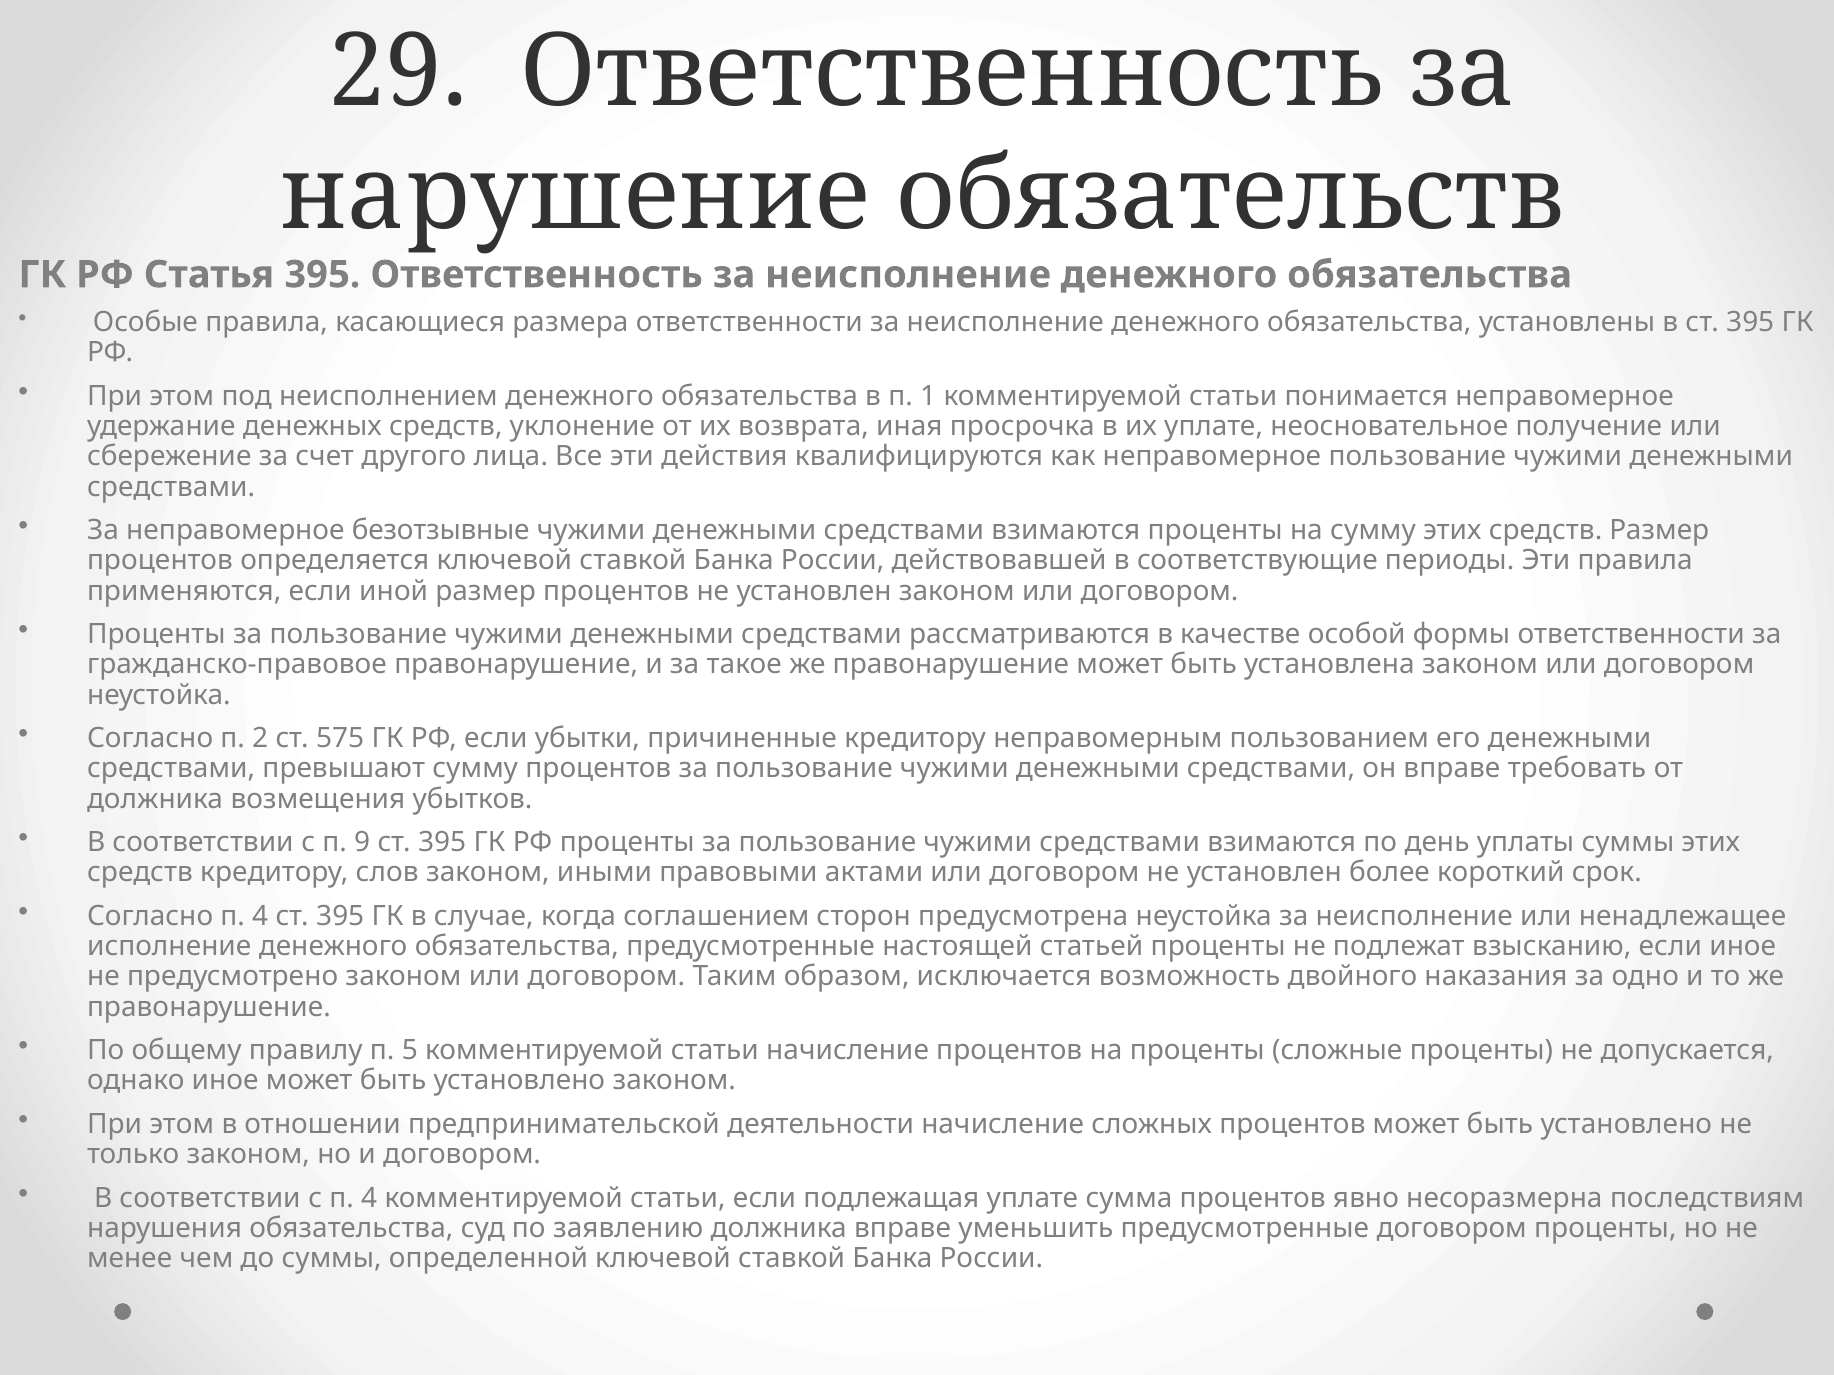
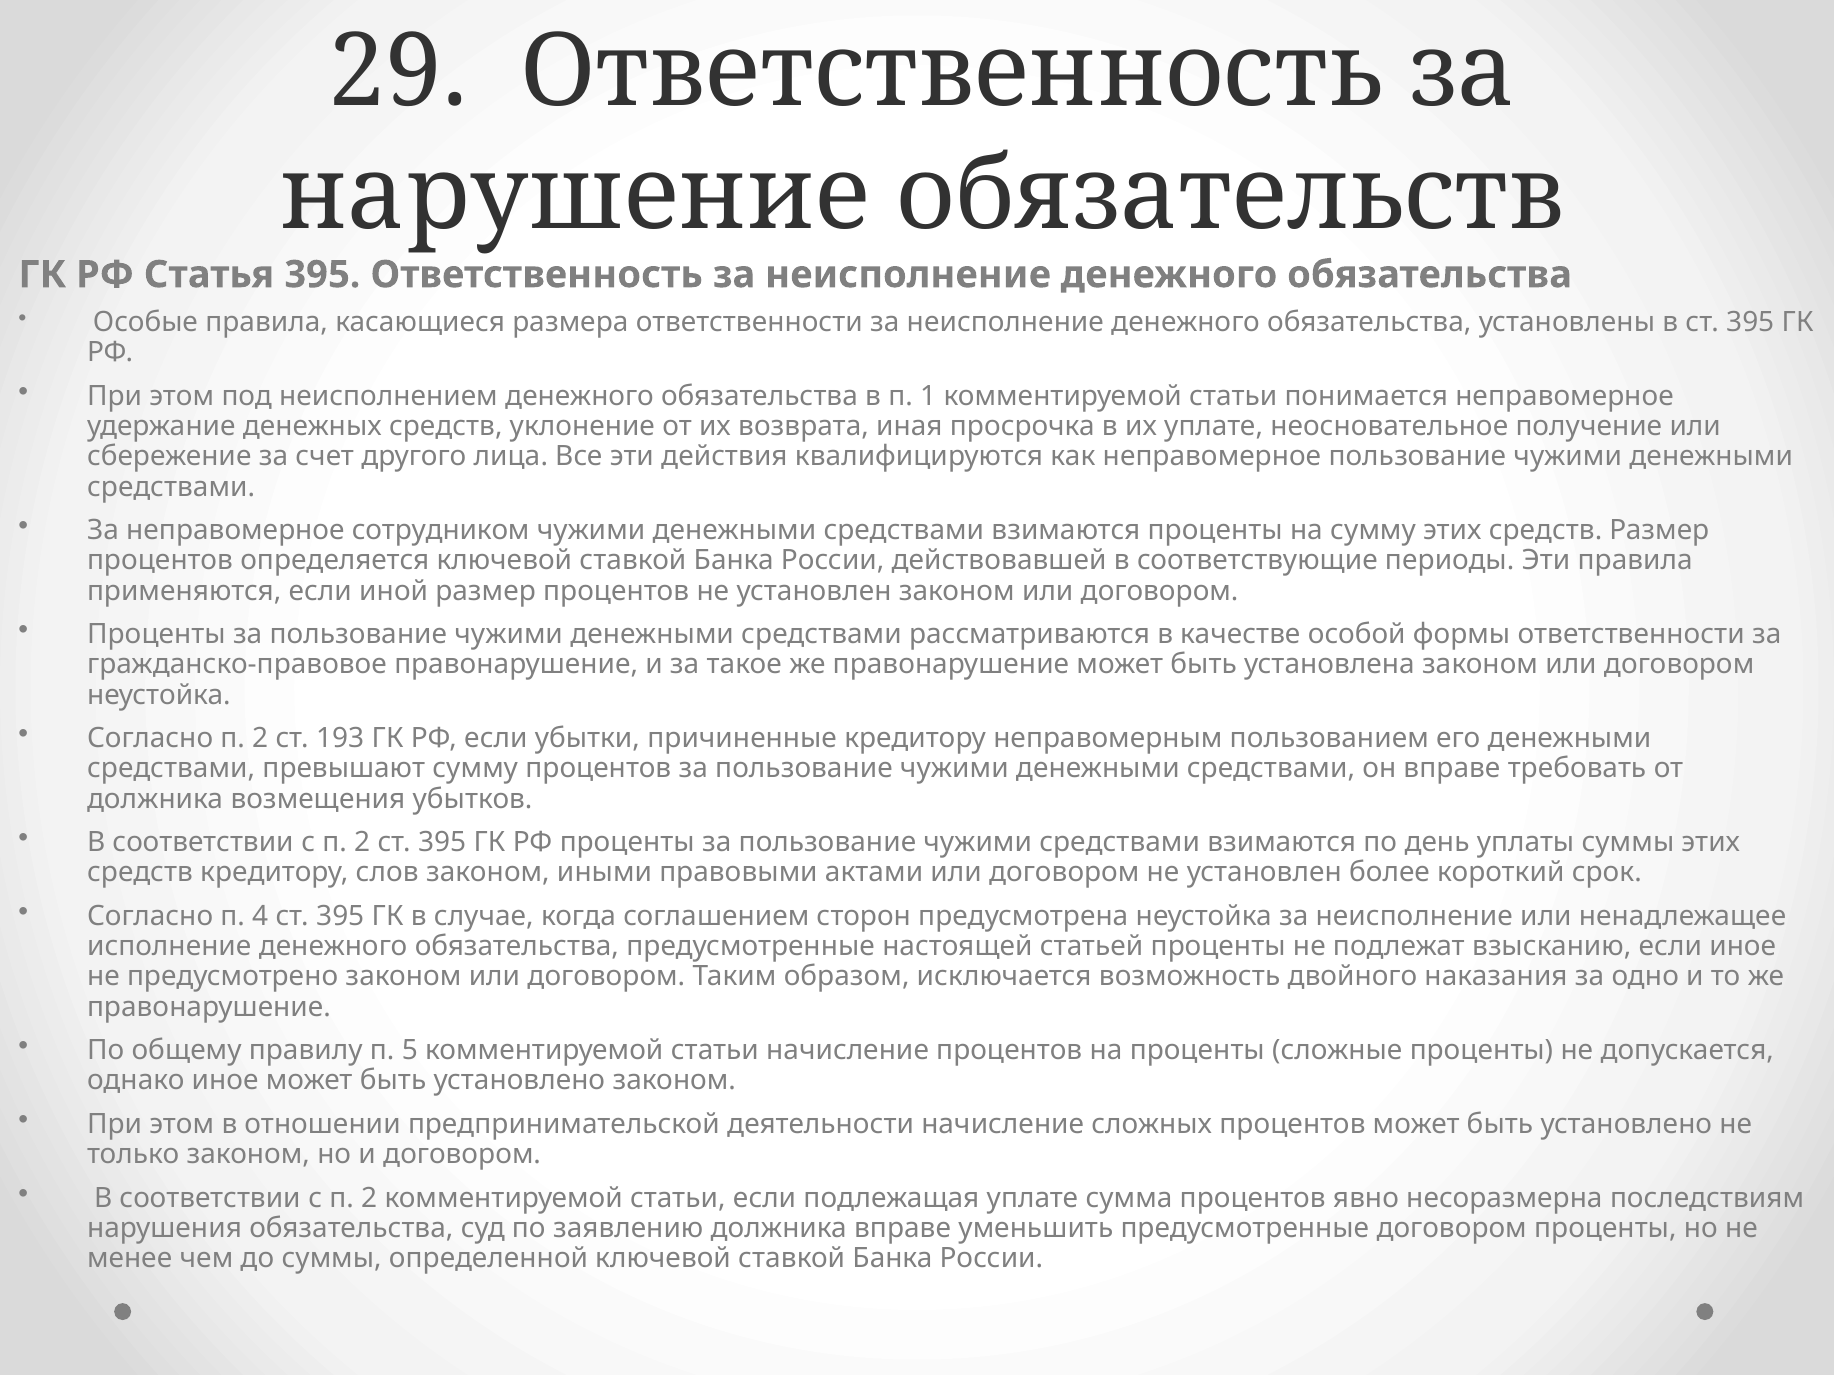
безотзывные: безотзывные -> сотрудником (441, 531)
575: 575 -> 193 (340, 739)
9: 9 -> 2 (362, 843)
4: 4 -> 2 (369, 1198)
